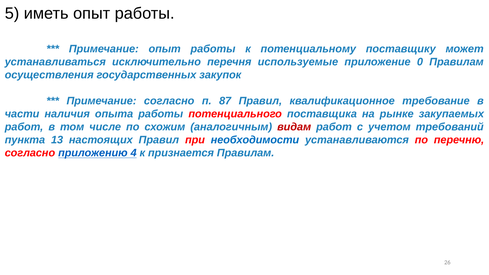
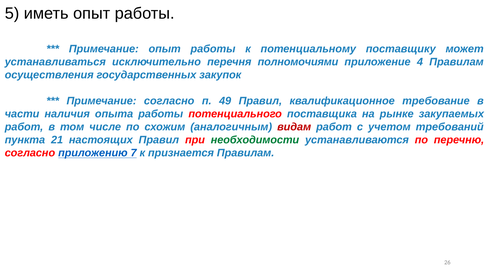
используемые: используемые -> полномочиями (298, 62)
0: 0 -> 4 (420, 62)
87: 87 -> 49 (225, 101)
13: 13 -> 21 (57, 140)
необходимости colour: blue -> green (255, 140)
4: 4 -> 7 (134, 153)
